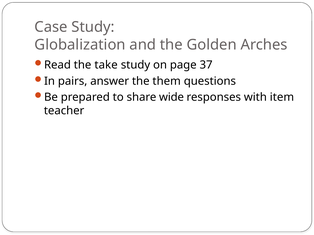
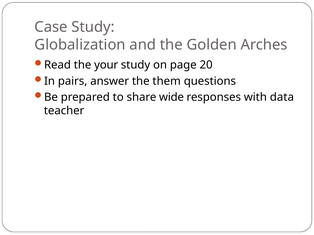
take: take -> your (106, 65)
37: 37 -> 20 (206, 65)
item: item -> data (282, 97)
